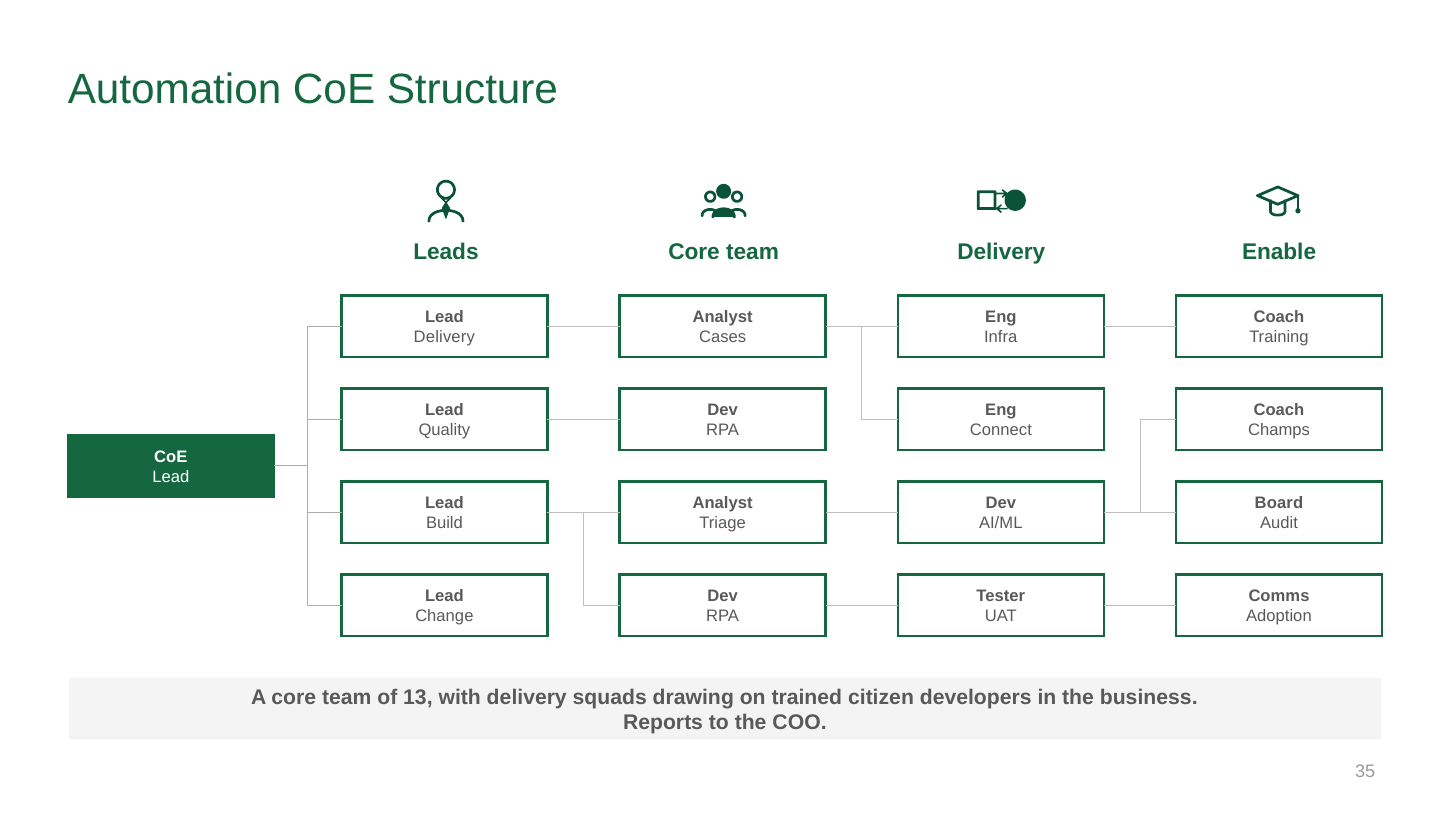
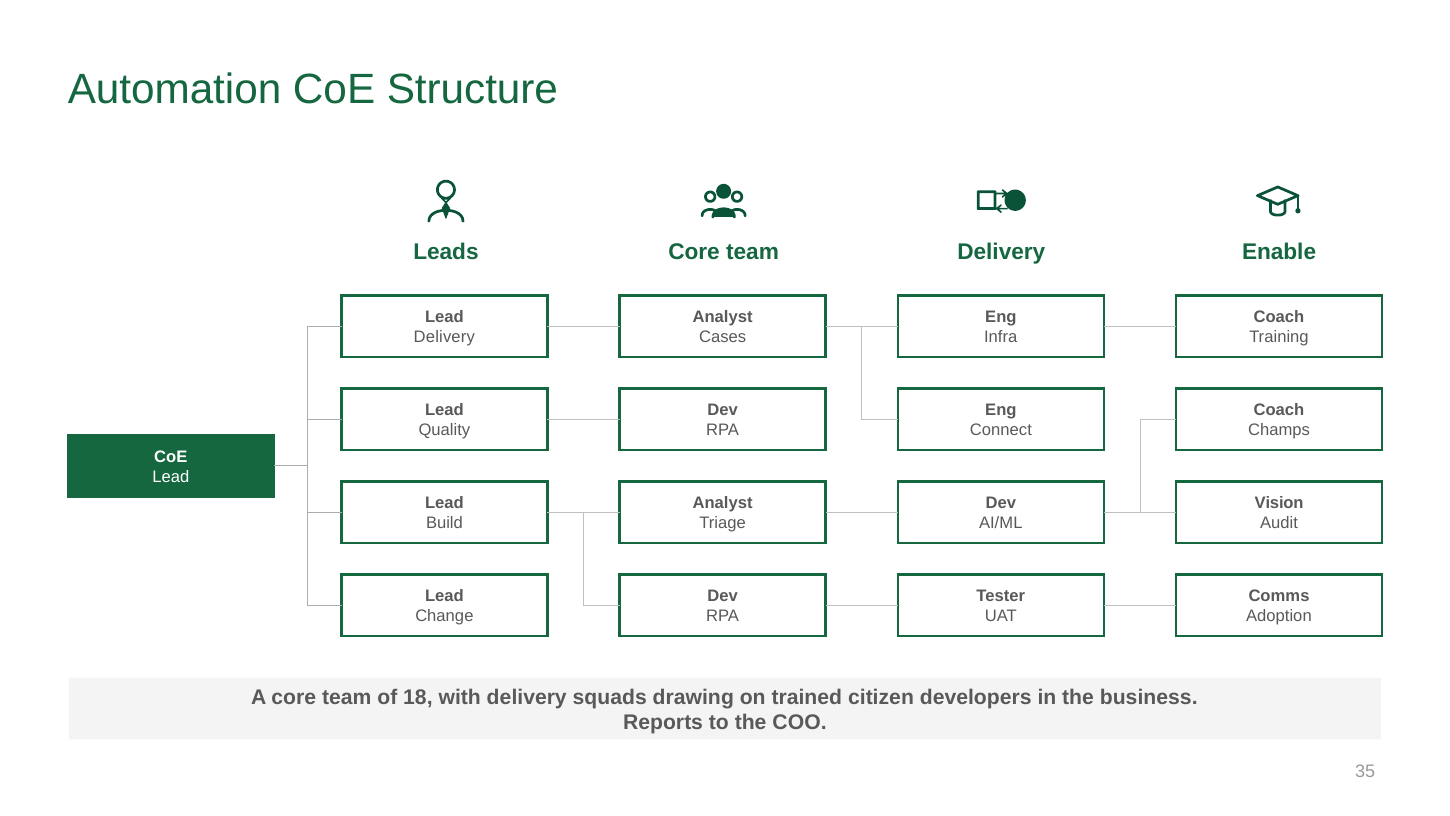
Board: Board -> Vision (1279, 503)
13: 13 -> 18 (418, 697)
